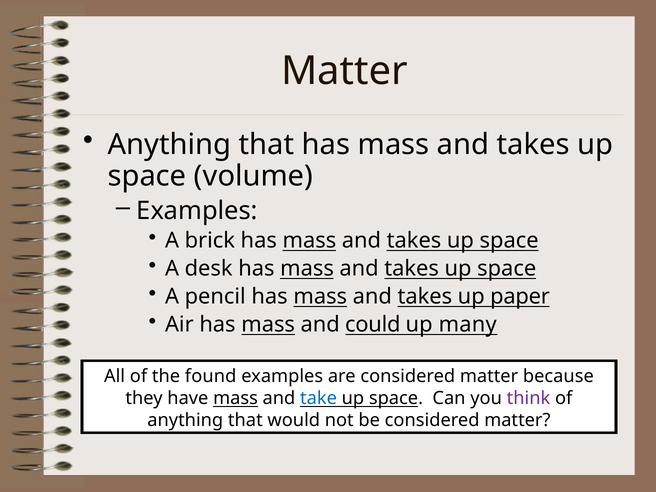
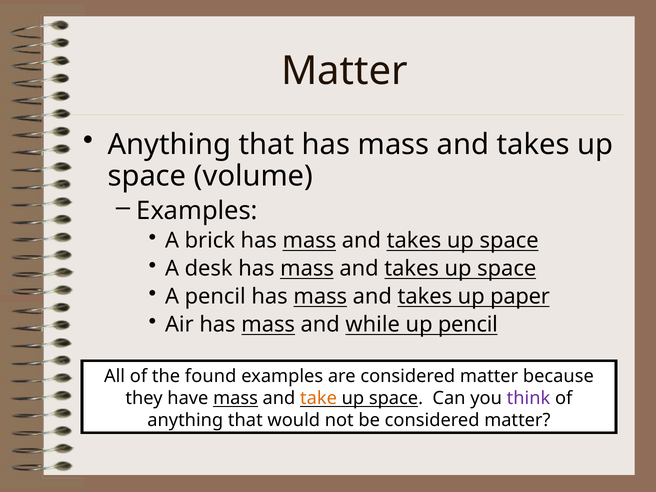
could: could -> while (373, 325)
up many: many -> pencil (468, 325)
take colour: blue -> orange (319, 398)
